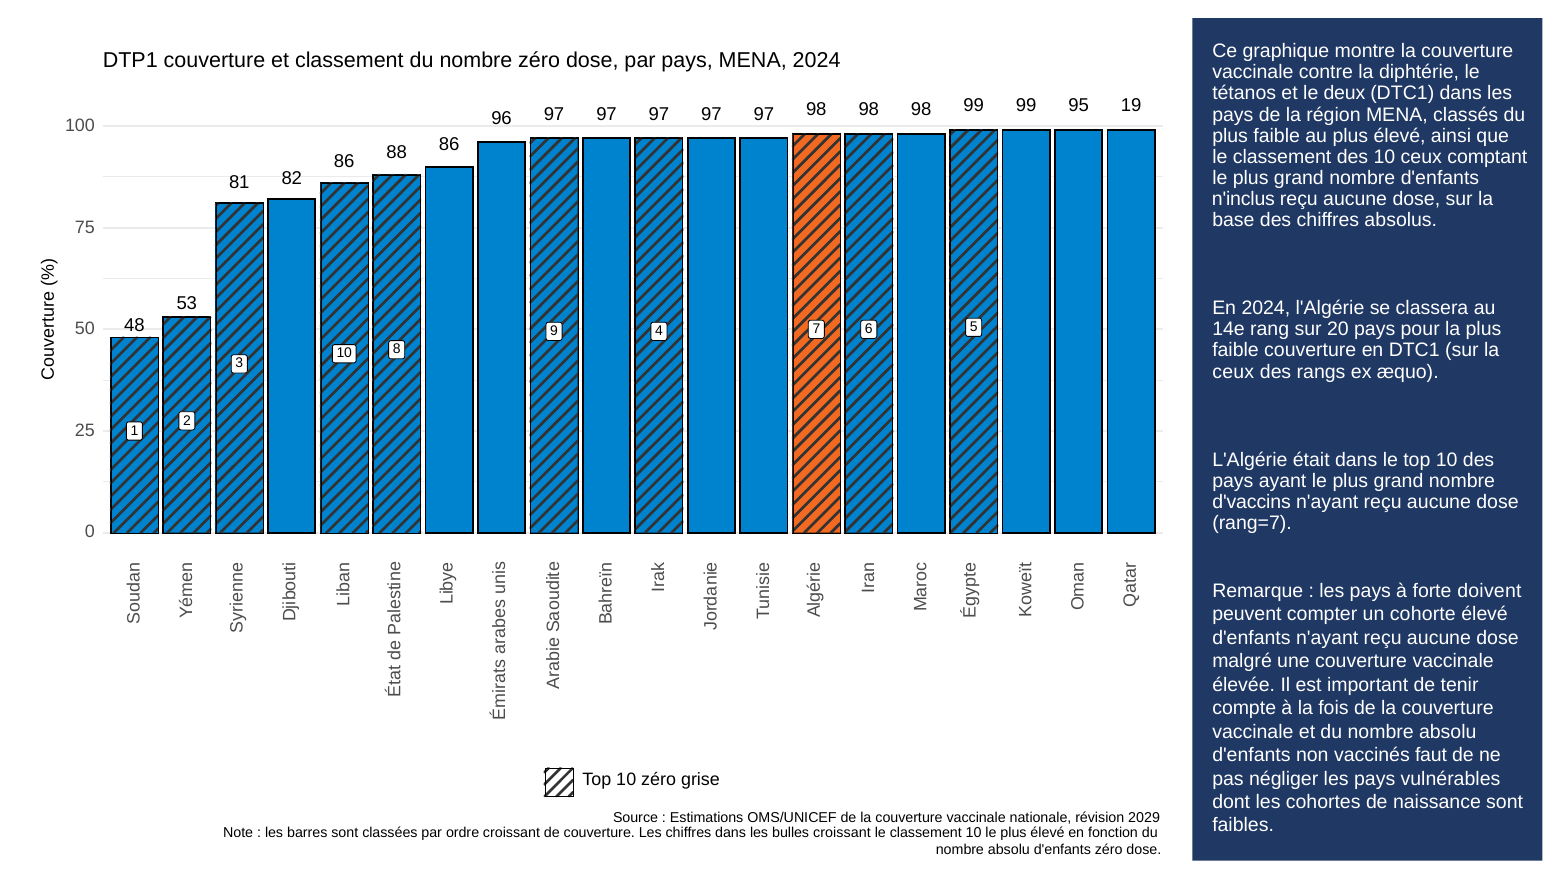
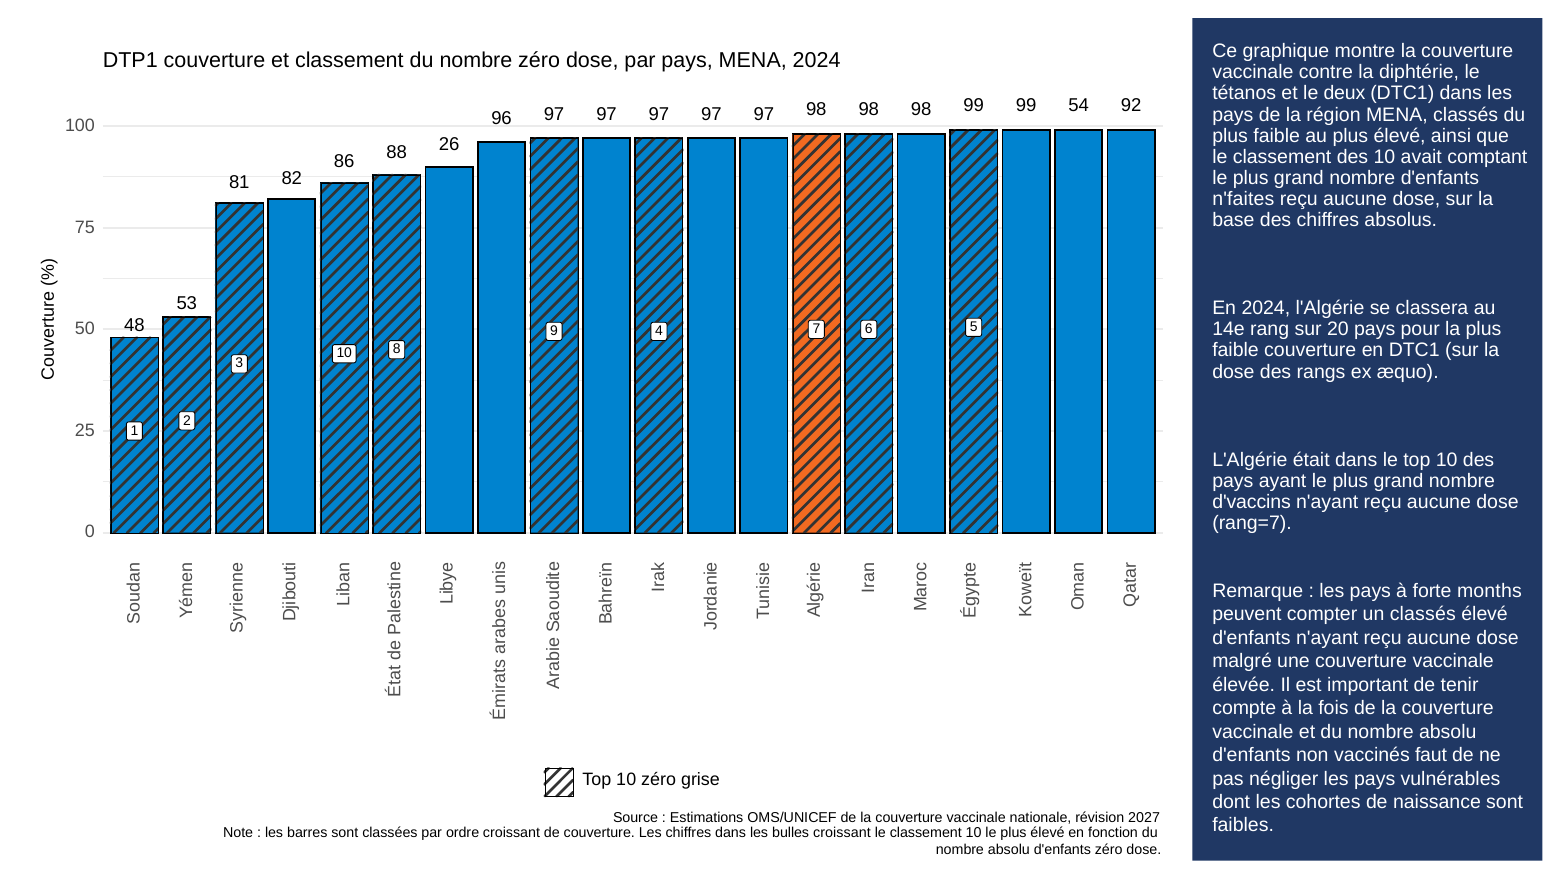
19: 19 -> 92 (1131, 105)
95: 95 -> 54 (1079, 105)
10 ceux: ceux -> avait (1421, 157)
88 86: 86 -> 26 (449, 144)
n'inclus: n'inclus -> n'faites (1243, 199)
ceux: ceux -> dose (1233, 371)
doivent: doivent -> months (1489, 591)
un cohorte: cohorte -> classés (1423, 614)
2029: 2029 -> 2027 (1144, 817)
